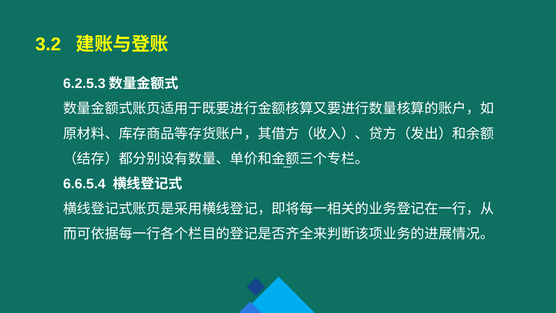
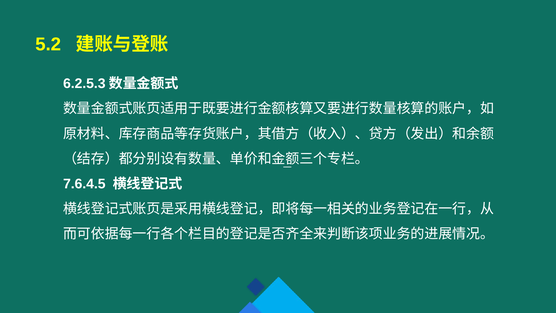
3.2: 3.2 -> 5.2 (48, 44)
6.6.5.4: 6.6.5.4 -> 7.6.4.5 (84, 184)
